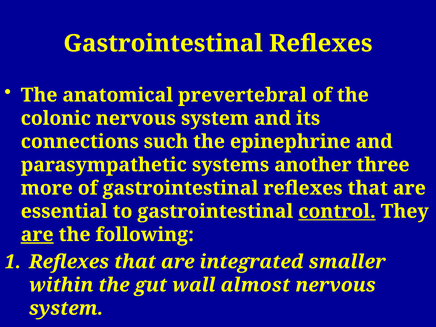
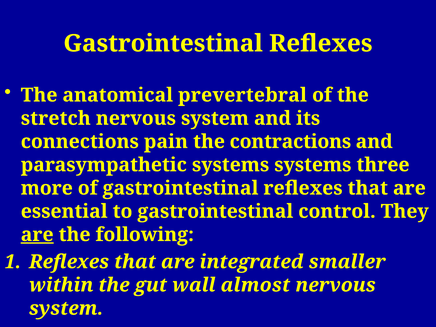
colonic: colonic -> stretch (56, 118)
such: such -> pain (166, 142)
epinephrine: epinephrine -> contractions (290, 142)
systems another: another -> systems (313, 165)
control underline: present -> none (337, 211)
